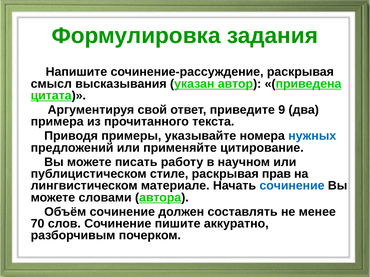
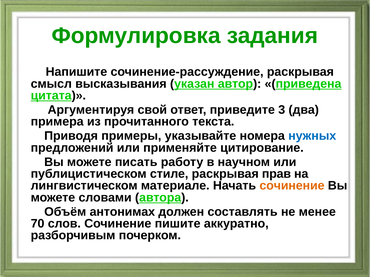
9: 9 -> 3 (282, 110)
сочинение colour: blue -> orange (292, 186)
Объём сочинение: сочинение -> антонимах (122, 212)
